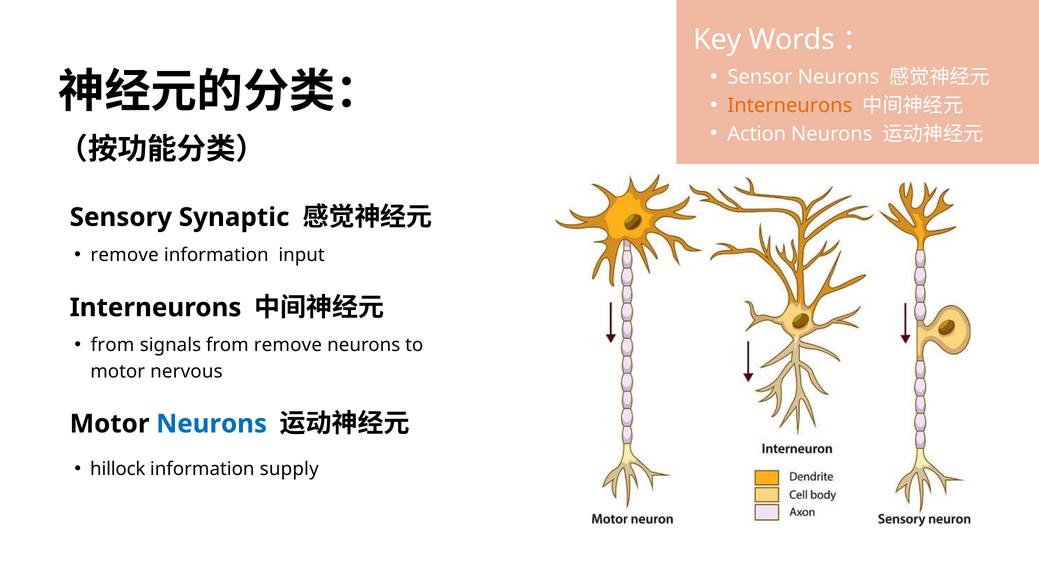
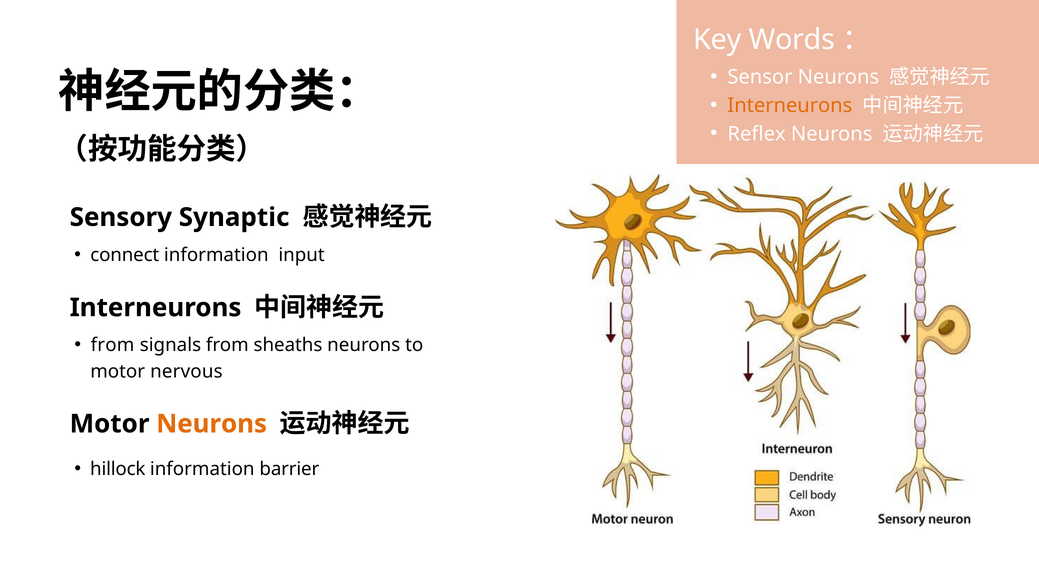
Action: Action -> Reflex (757, 134)
remove: remove -> connect (125, 255)
from remove: remove -> sheaths (288, 345)
Neurons colour: blue -> orange (212, 423)
supply: supply -> barrier (289, 468)
